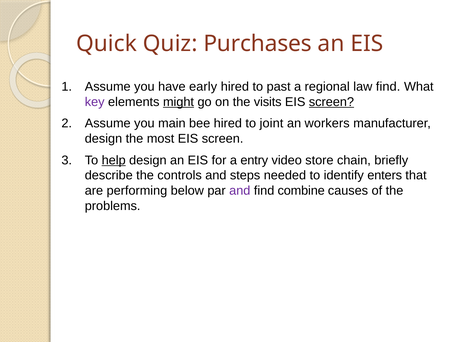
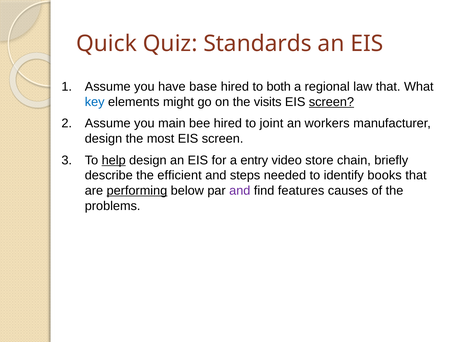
Purchases: Purchases -> Standards (258, 44)
early: early -> base (203, 87)
past: past -> both (279, 87)
law find: find -> that (388, 87)
key colour: purple -> blue (95, 102)
might underline: present -> none (179, 102)
controls: controls -> efficient (180, 175)
enters: enters -> books (385, 175)
performing underline: none -> present (137, 191)
combine: combine -> features (301, 191)
